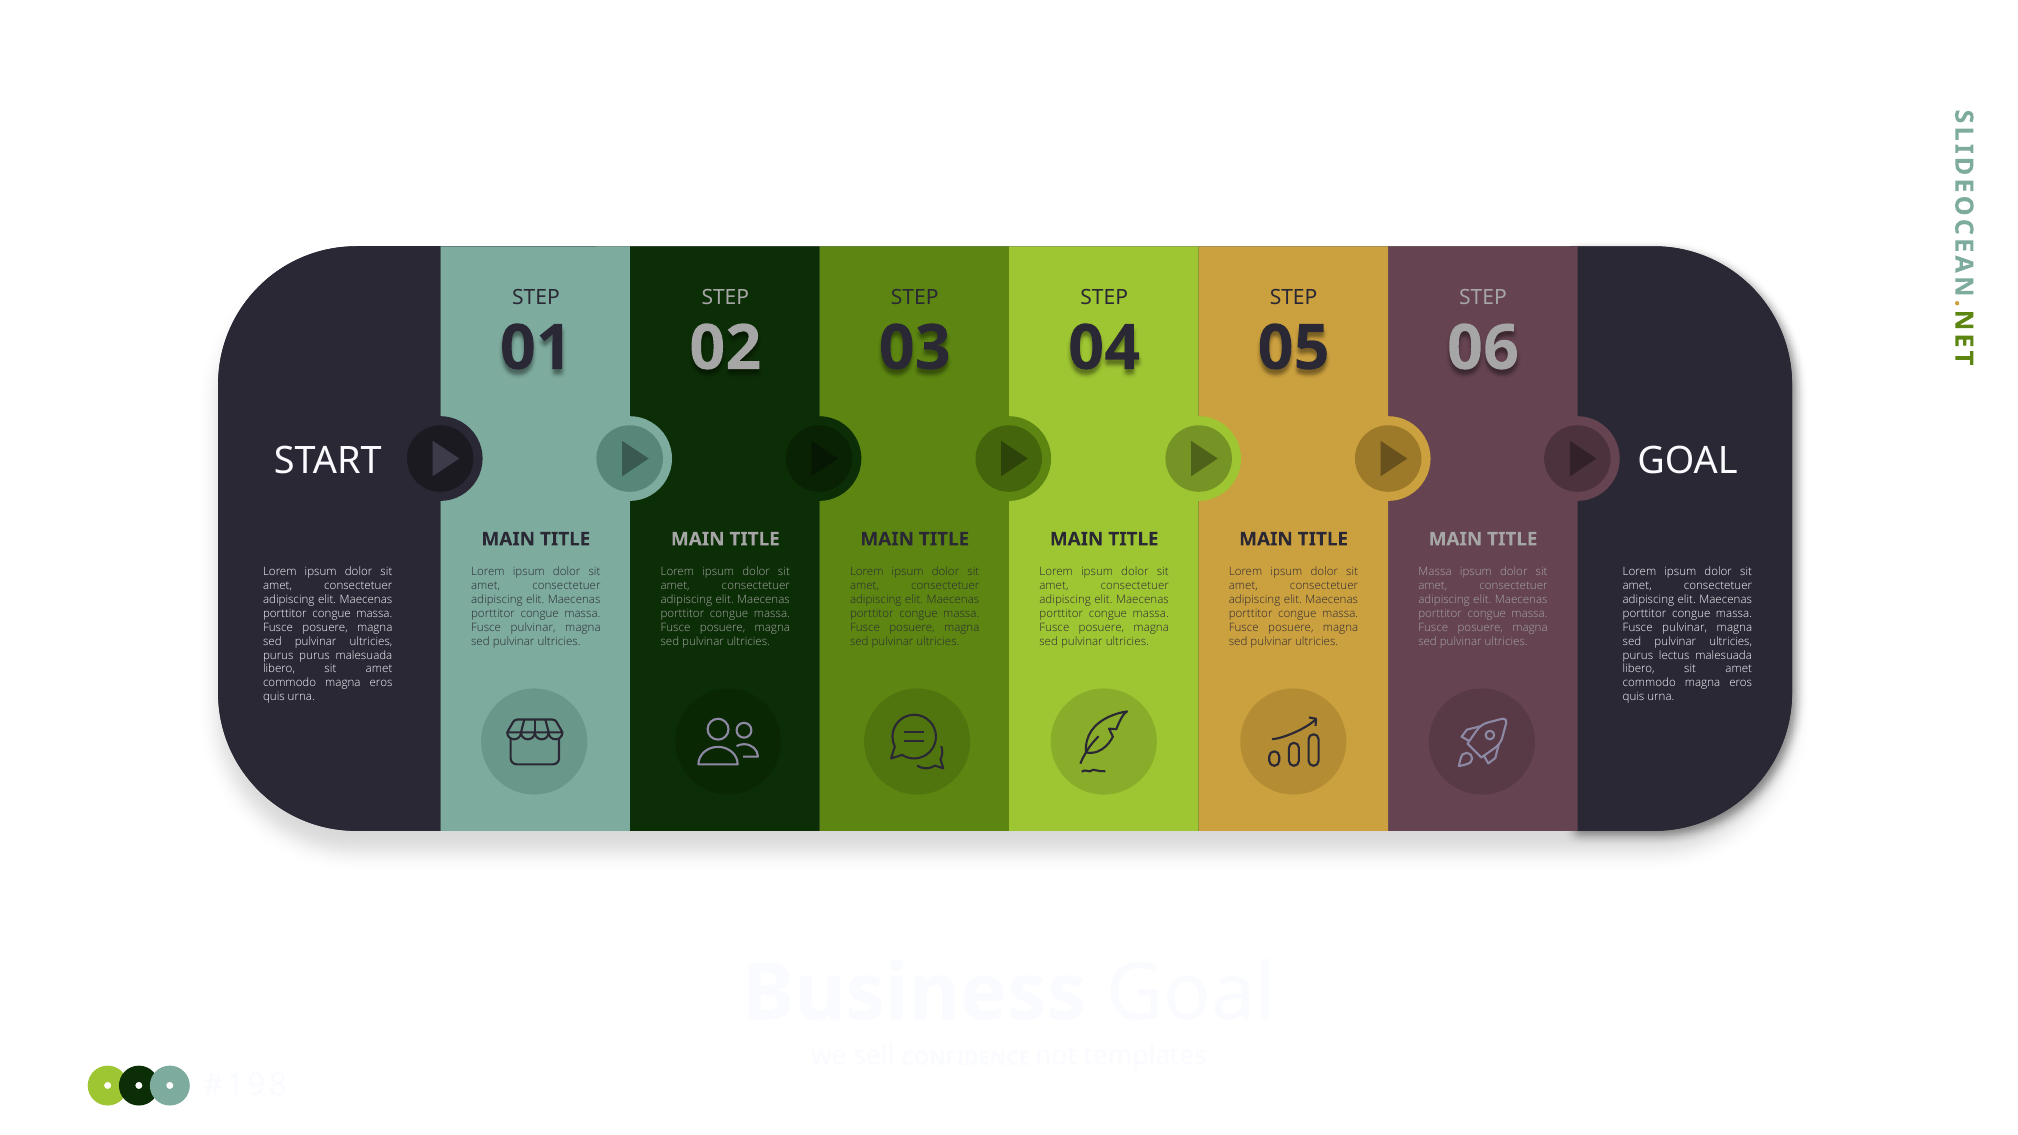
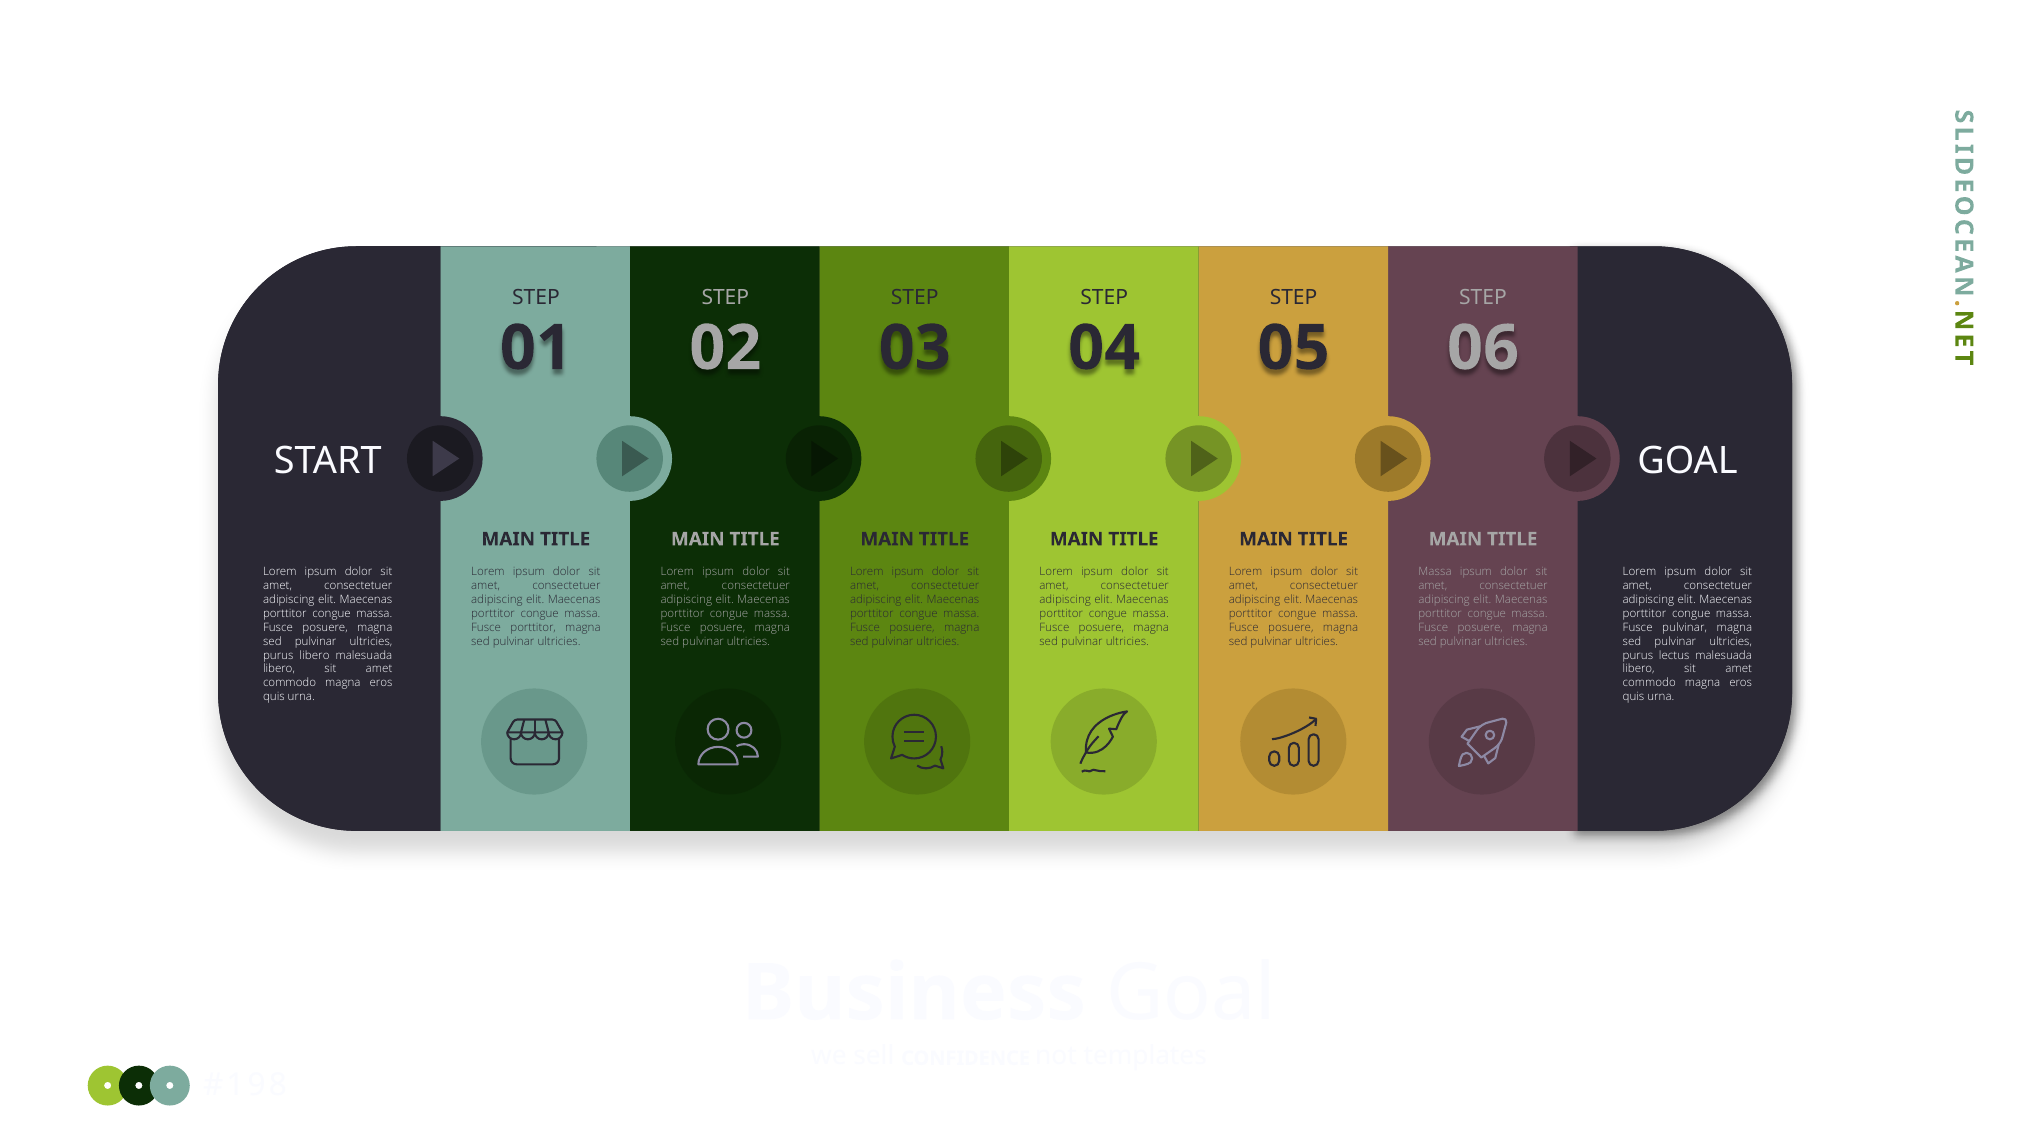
pulvinar: pulvinar -> porttitor (533, 628)
purus purus: purus -> libero (314, 655)
